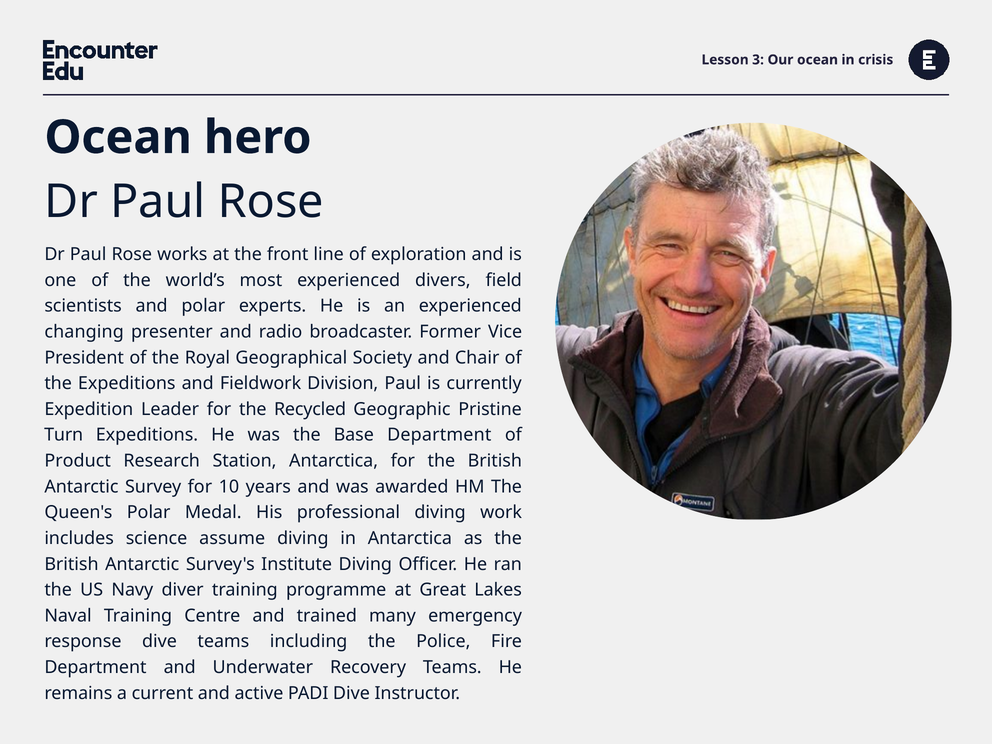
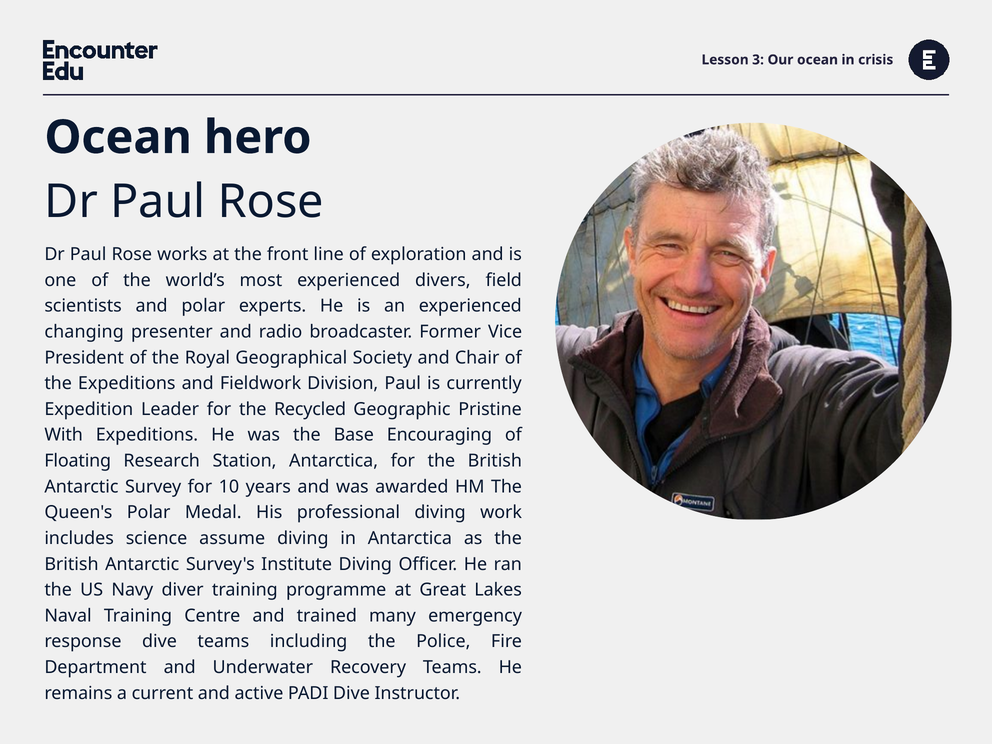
Turn: Turn -> With (64, 435)
Base Department: Department -> Encouraging (439, 435)
Product: Product -> Floating (78, 461)
